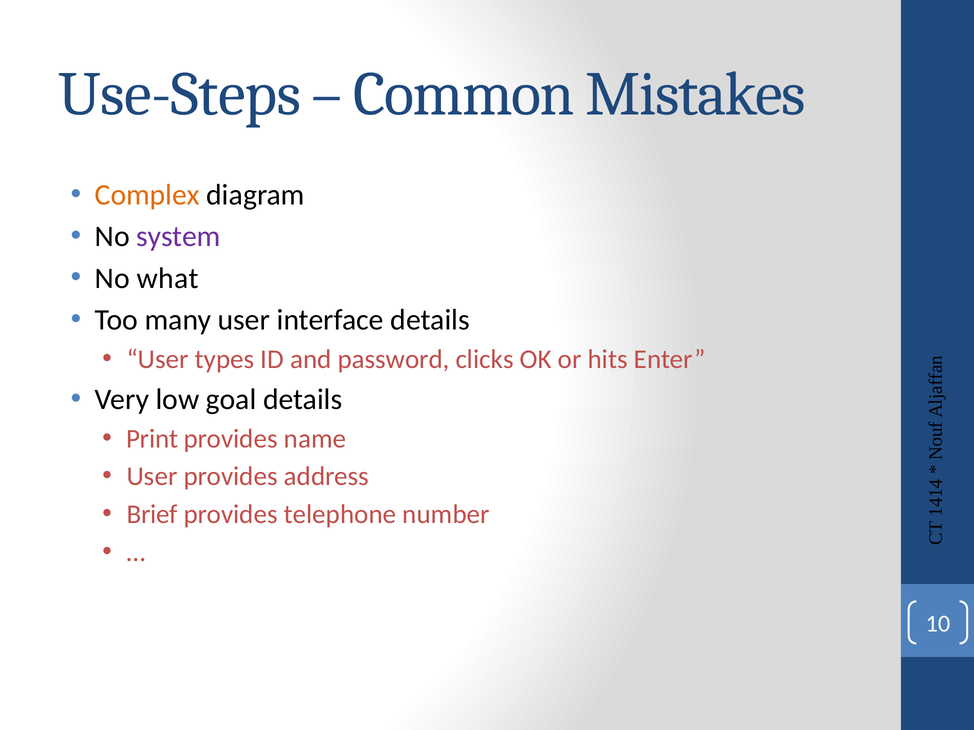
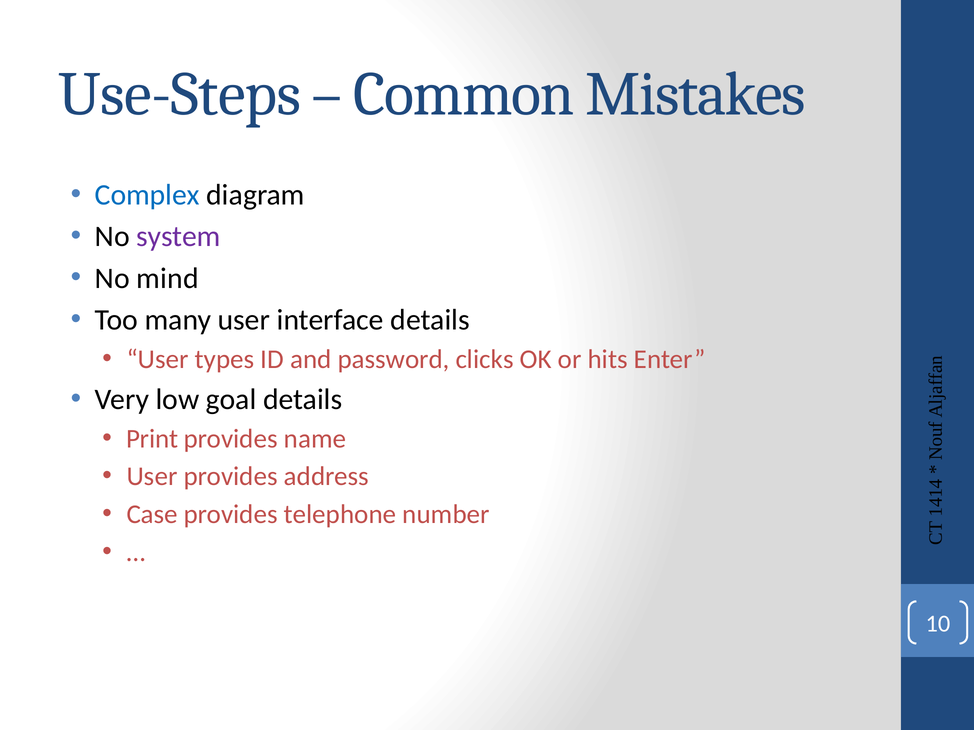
Complex colour: orange -> blue (147, 195)
what: what -> mind (168, 278)
Brief: Brief -> Case (152, 515)
